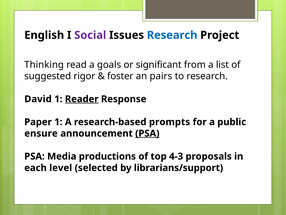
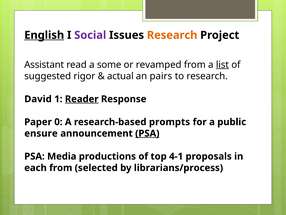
English underline: none -> present (44, 35)
Research colour: blue -> orange (172, 35)
Thinking: Thinking -> Assistant (44, 65)
goals: goals -> some (109, 65)
significant: significant -> revamped (159, 65)
list underline: none -> present (222, 65)
foster: foster -> actual (120, 76)
Paper 1: 1 -> 0 (58, 122)
4-3: 4-3 -> 4-1 (176, 156)
each level: level -> from (61, 167)
librarians/support: librarians/support -> librarians/process (178, 167)
